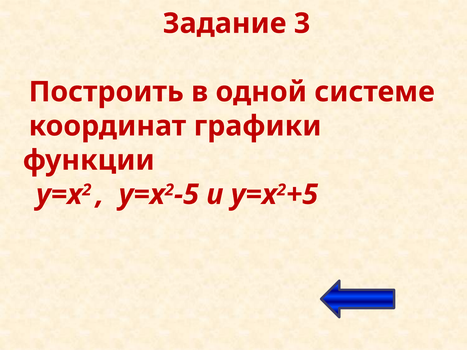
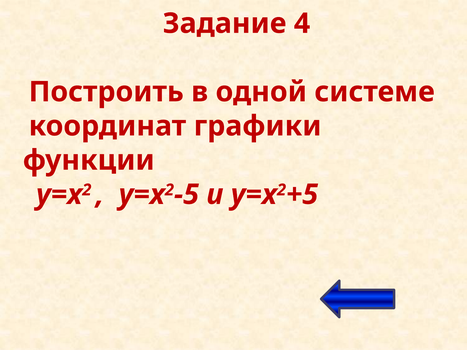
3: 3 -> 4 (302, 23)
